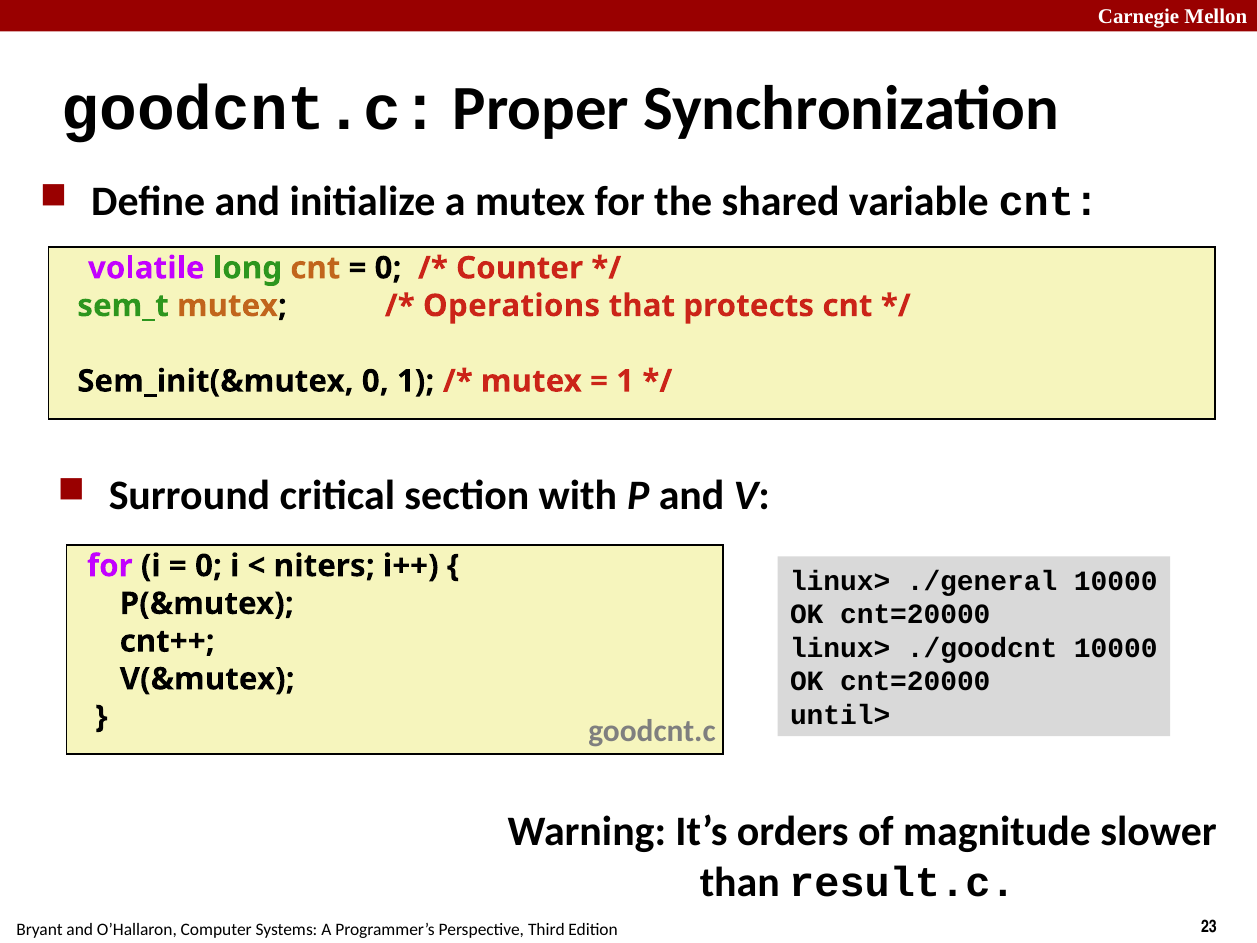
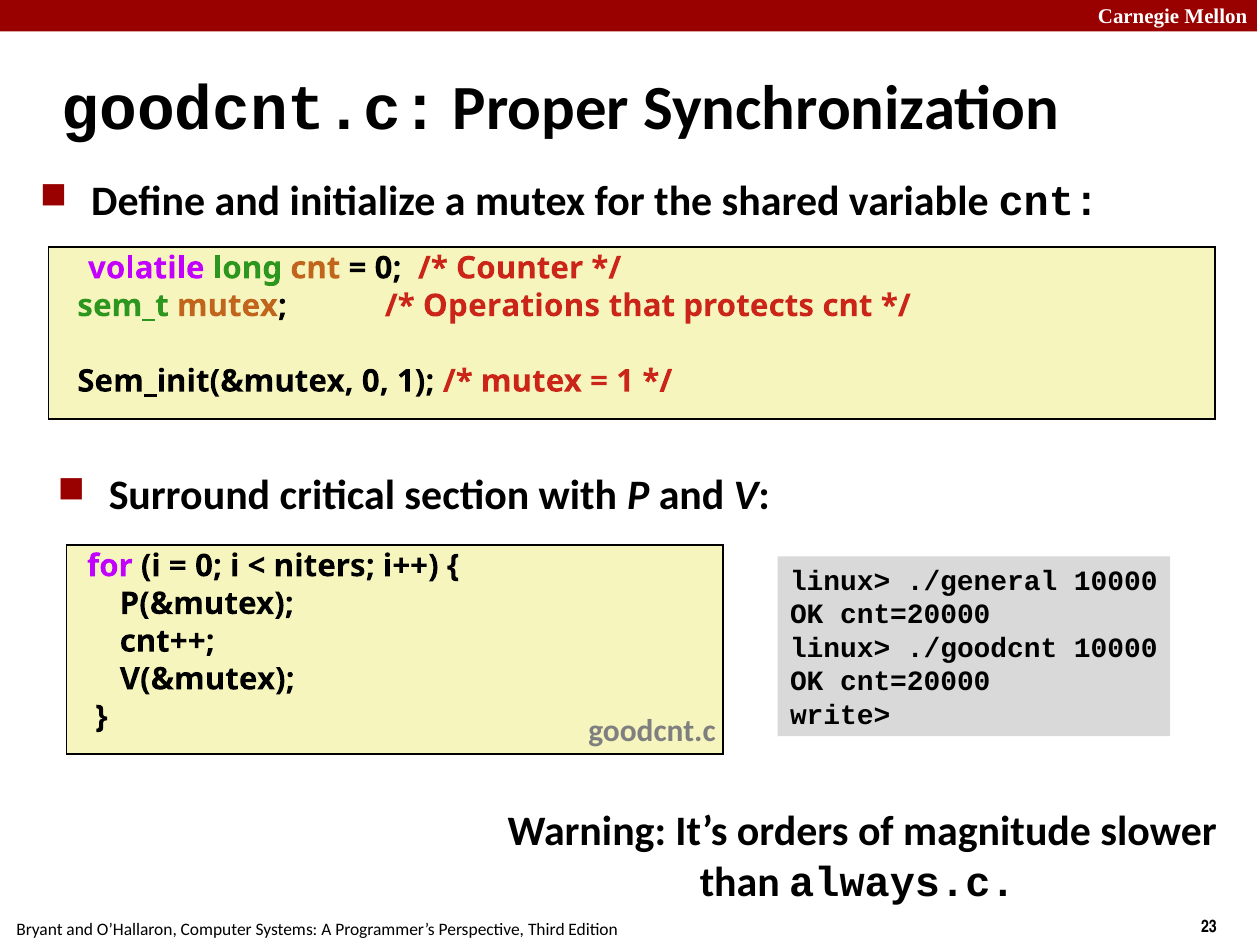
until>: until> -> write> (840, 715)
result.c: result.c -> always.c (902, 882)
